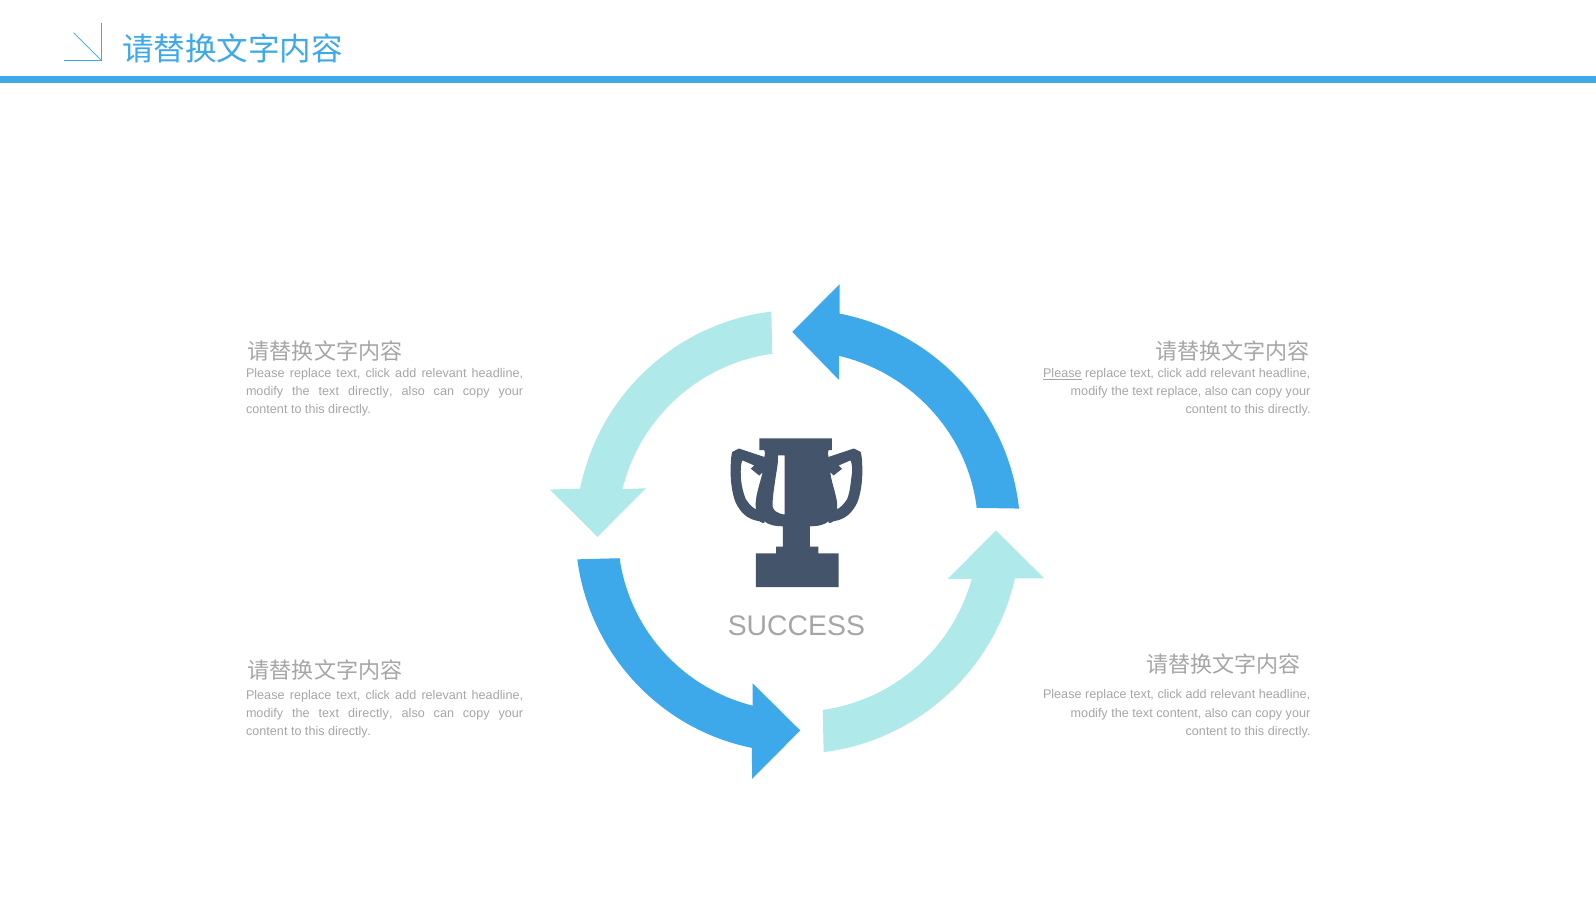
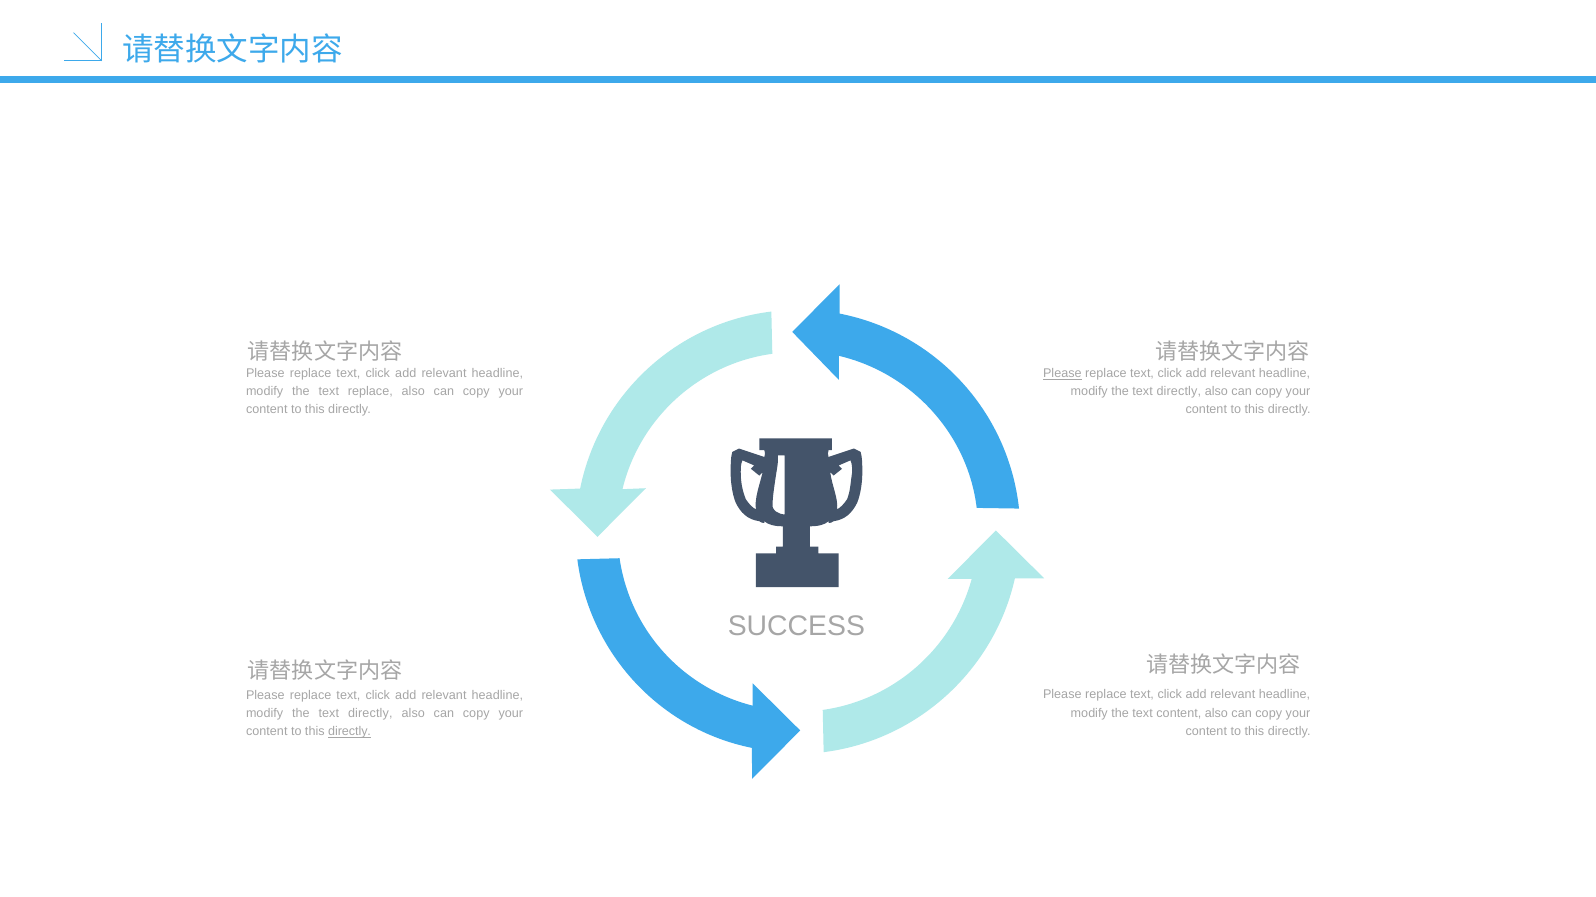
directly: directly -> replace (370, 392)
replace: replace -> directly (1179, 392)
directly underline: none -> present (350, 732)
